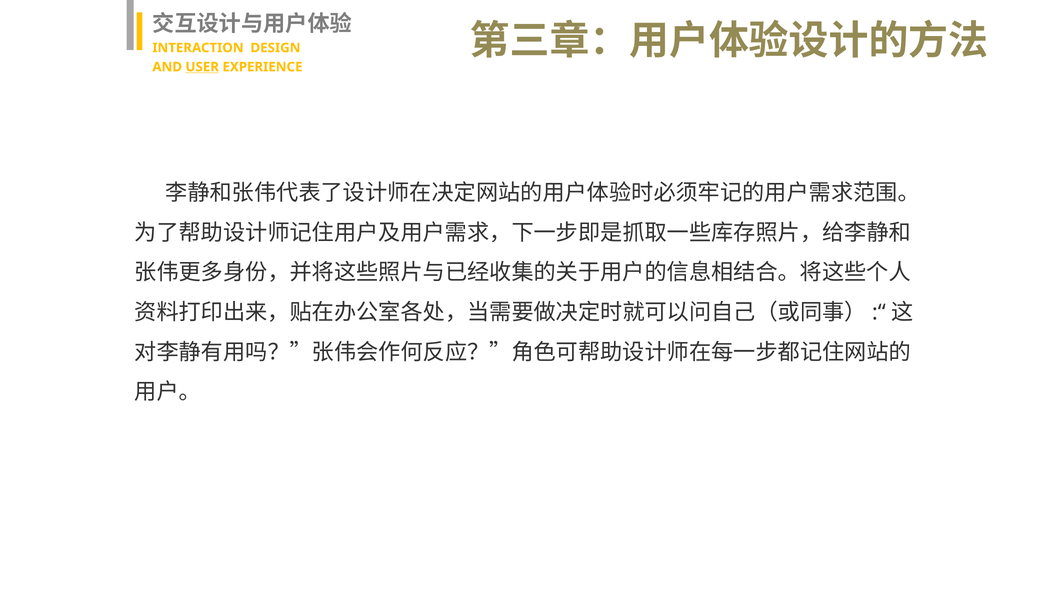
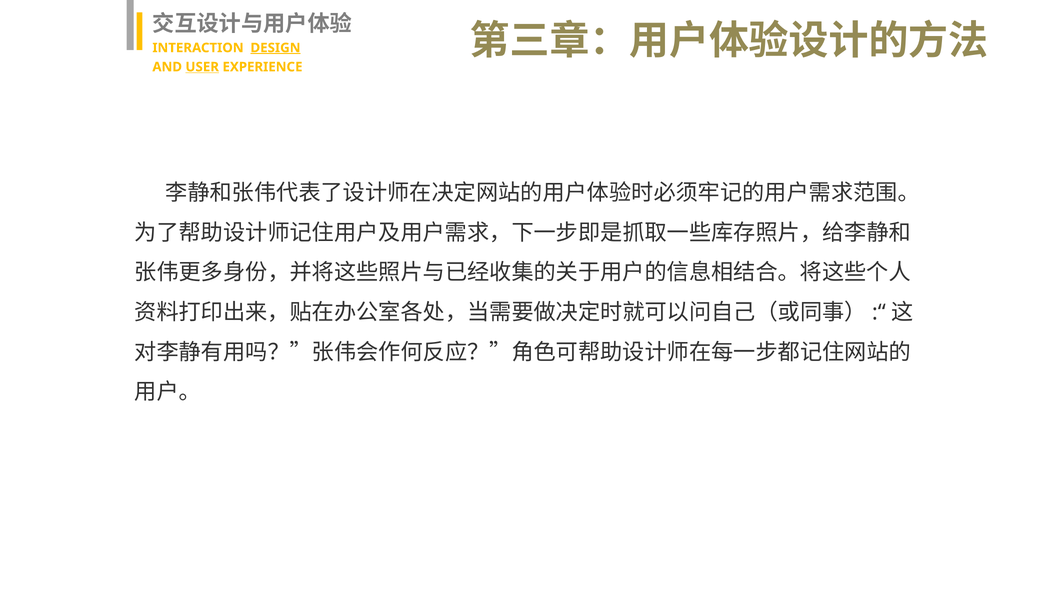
DESIGN underline: none -> present (275, 48)
